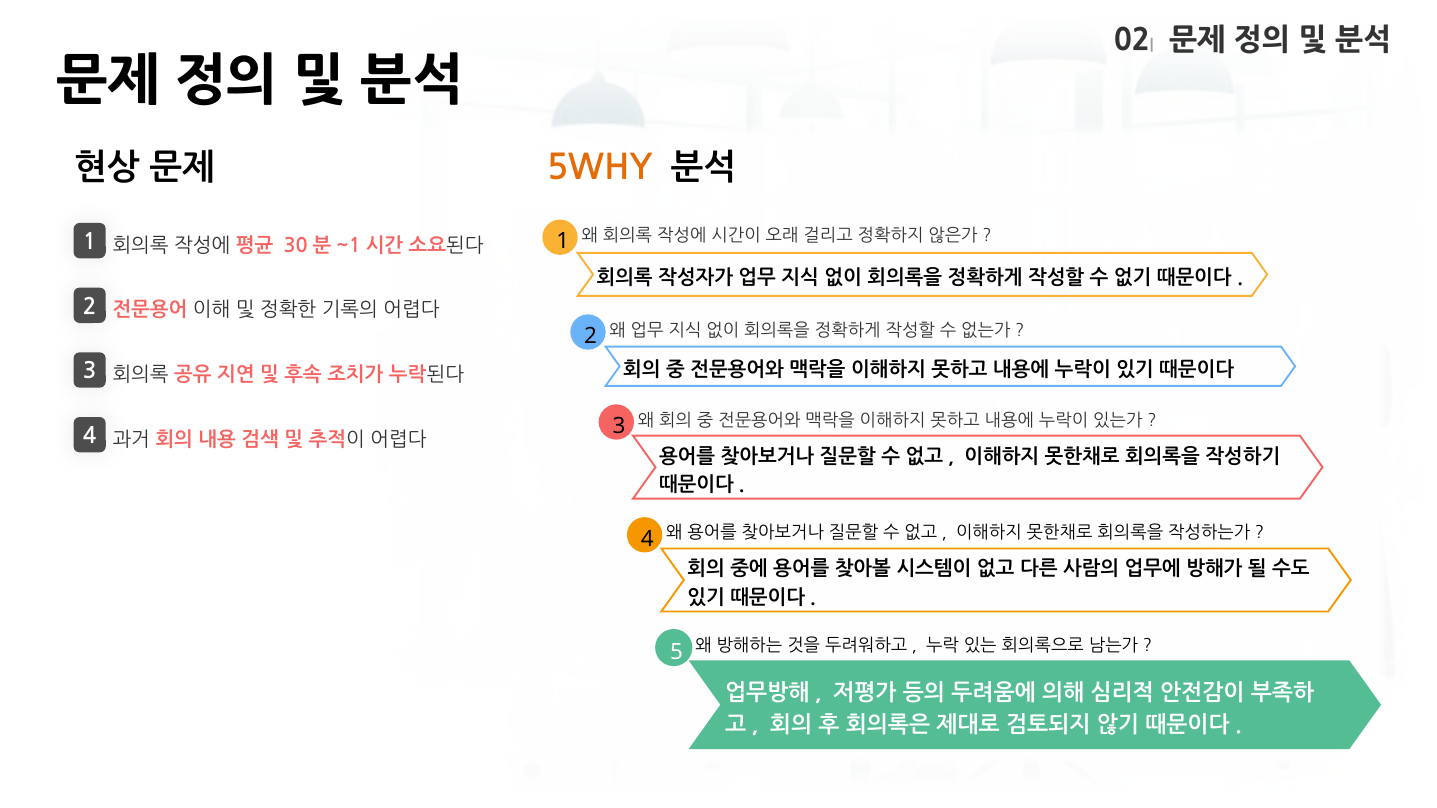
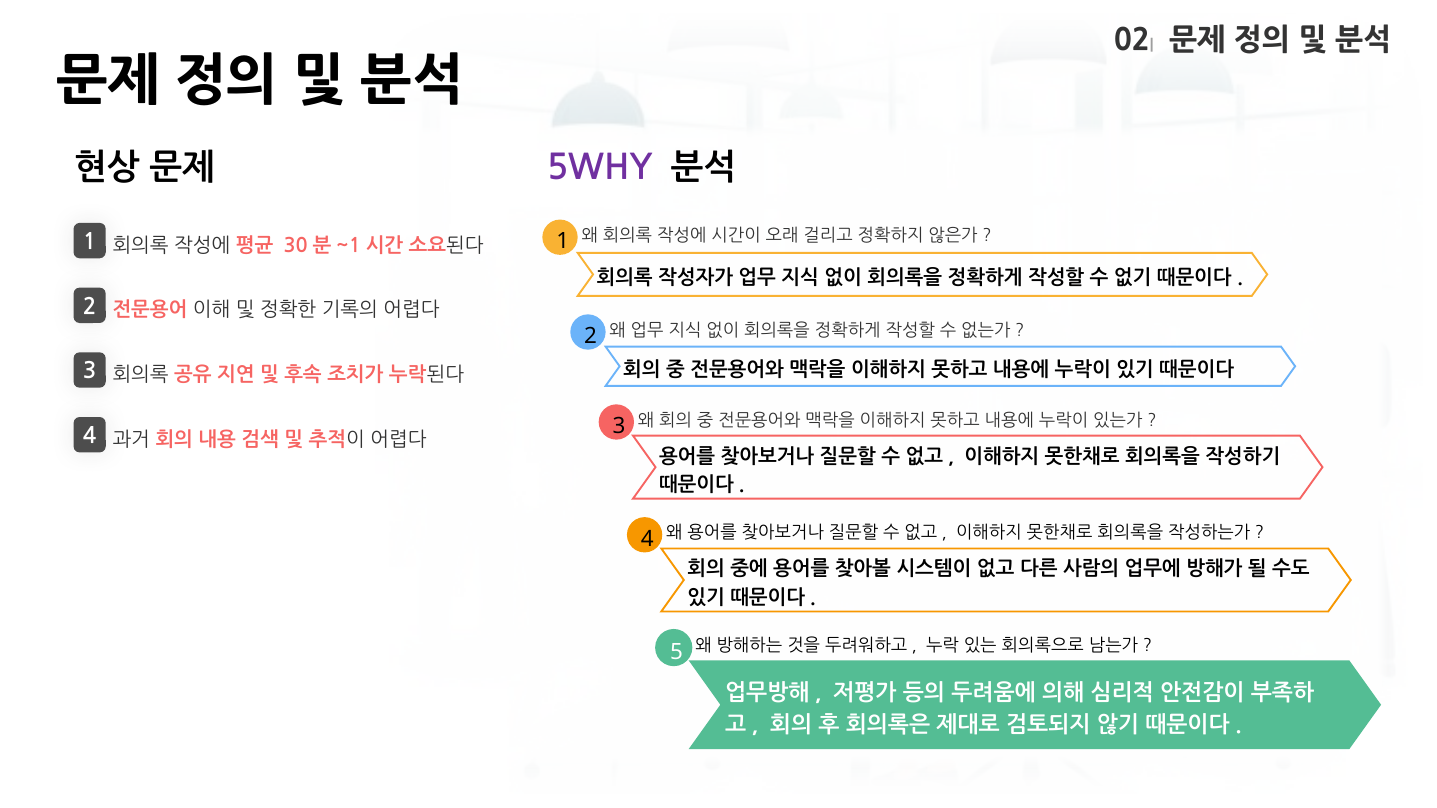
5WHY colour: orange -> purple (600, 168)
